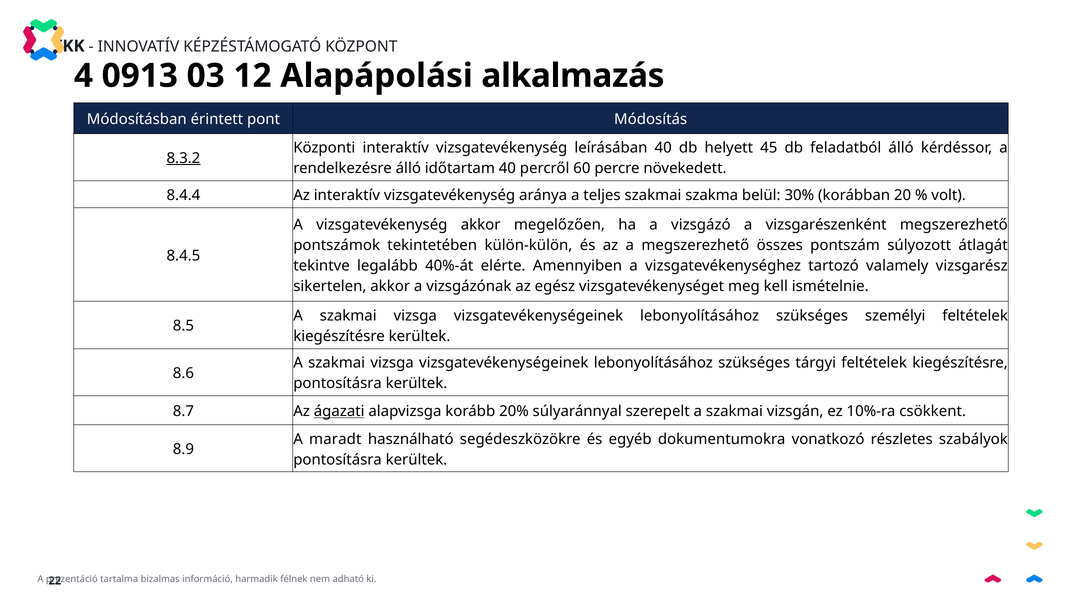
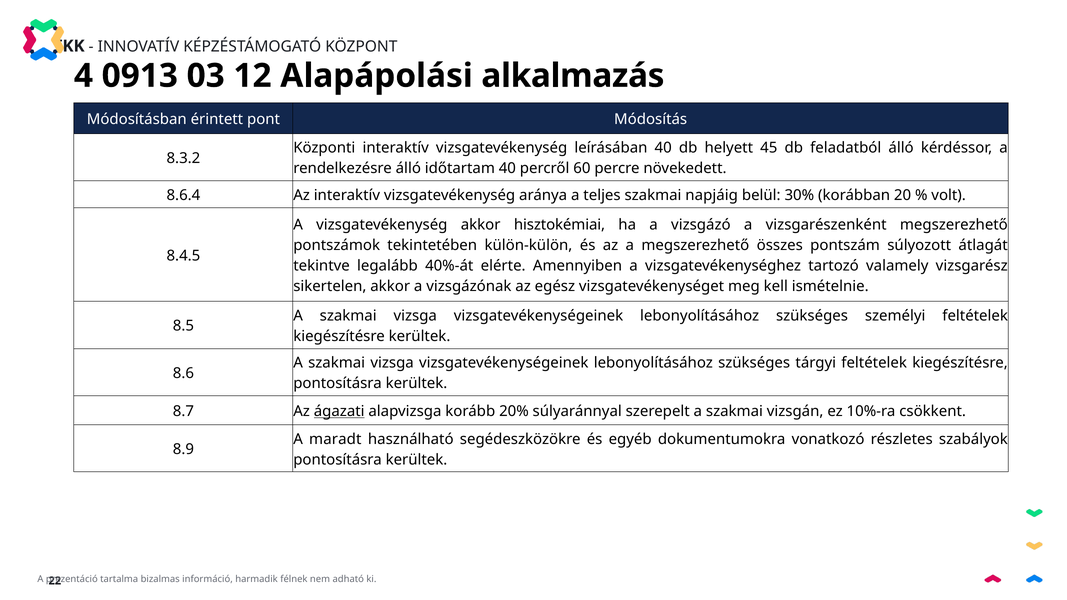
8.3.2 underline: present -> none (183, 158)
8.4.4: 8.4.4 -> 8.6.4 (183, 195)
szakma: szakma -> napjáig (712, 195)
megelőzően: megelőzően -> hisztokémiai (560, 225)
